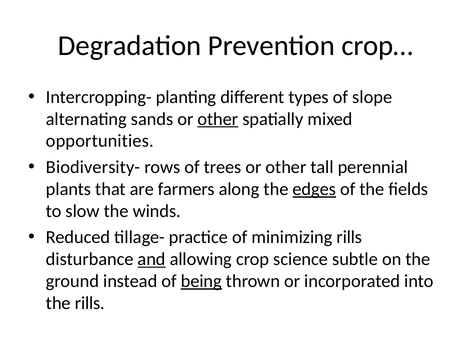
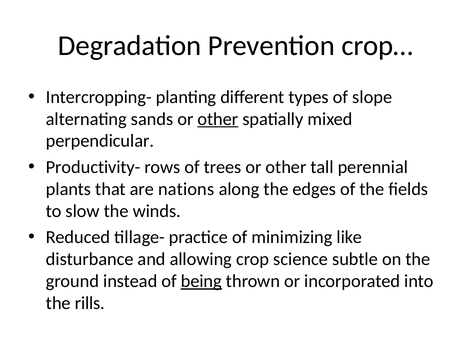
opportunities: opportunities -> perpendicular (100, 141)
Biodiversity-: Biodiversity- -> Productivity- (93, 167)
farmers: farmers -> nations (186, 189)
edges underline: present -> none (314, 189)
minimizing rills: rills -> like (349, 237)
and underline: present -> none (152, 259)
